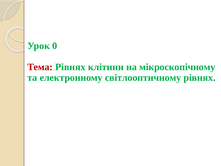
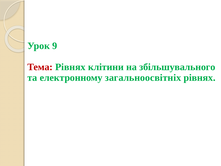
0: 0 -> 9 (55, 46)
мікроскопічному: мікроскопічному -> збільшувального (177, 67)
світлооптичному: світлооптичному -> загальноосвітніх (143, 78)
